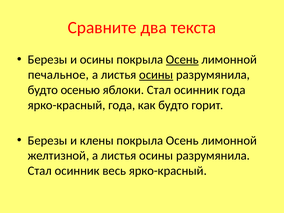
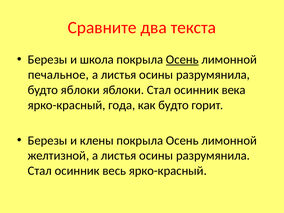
и осины: осины -> школа (97, 60)
осины underline: present -> none (156, 75)
будто осенью: осенью -> яблоки (80, 90)
осинник года: года -> века (234, 90)
